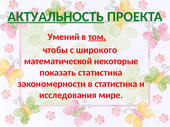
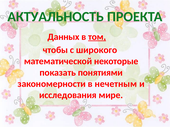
АКТУАЛЬНОСТЬ underline: present -> none (56, 17)
Умений: Умений -> Данных (64, 37)
показать статистика: статистика -> понятиями (100, 73)
в статистика: статистика -> нечетным (116, 84)
